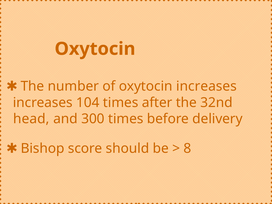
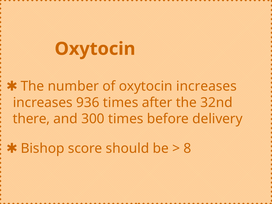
104: 104 -> 936 (88, 103)
head: head -> there (31, 119)
